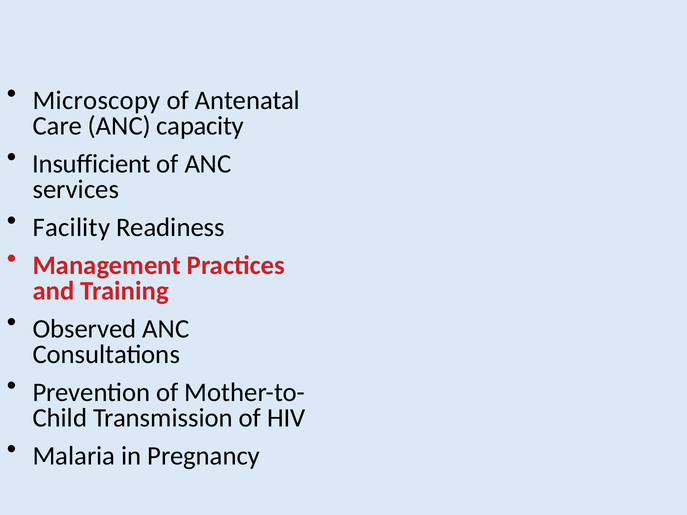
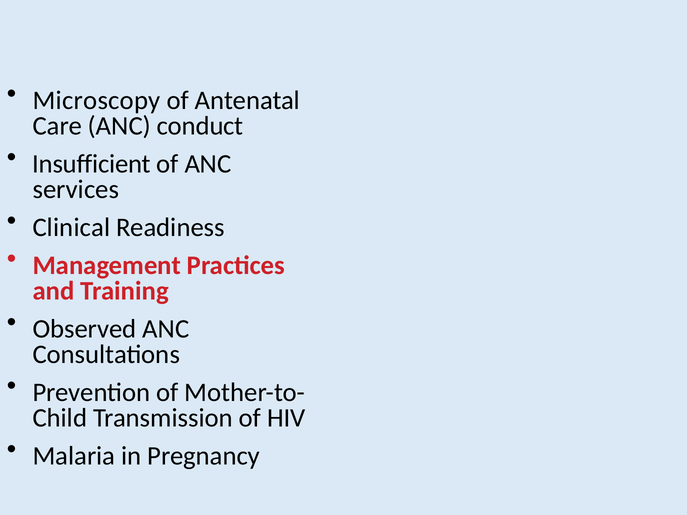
capacity: capacity -> conduct (200, 126)
Facility: Facility -> Clinical (71, 227)
